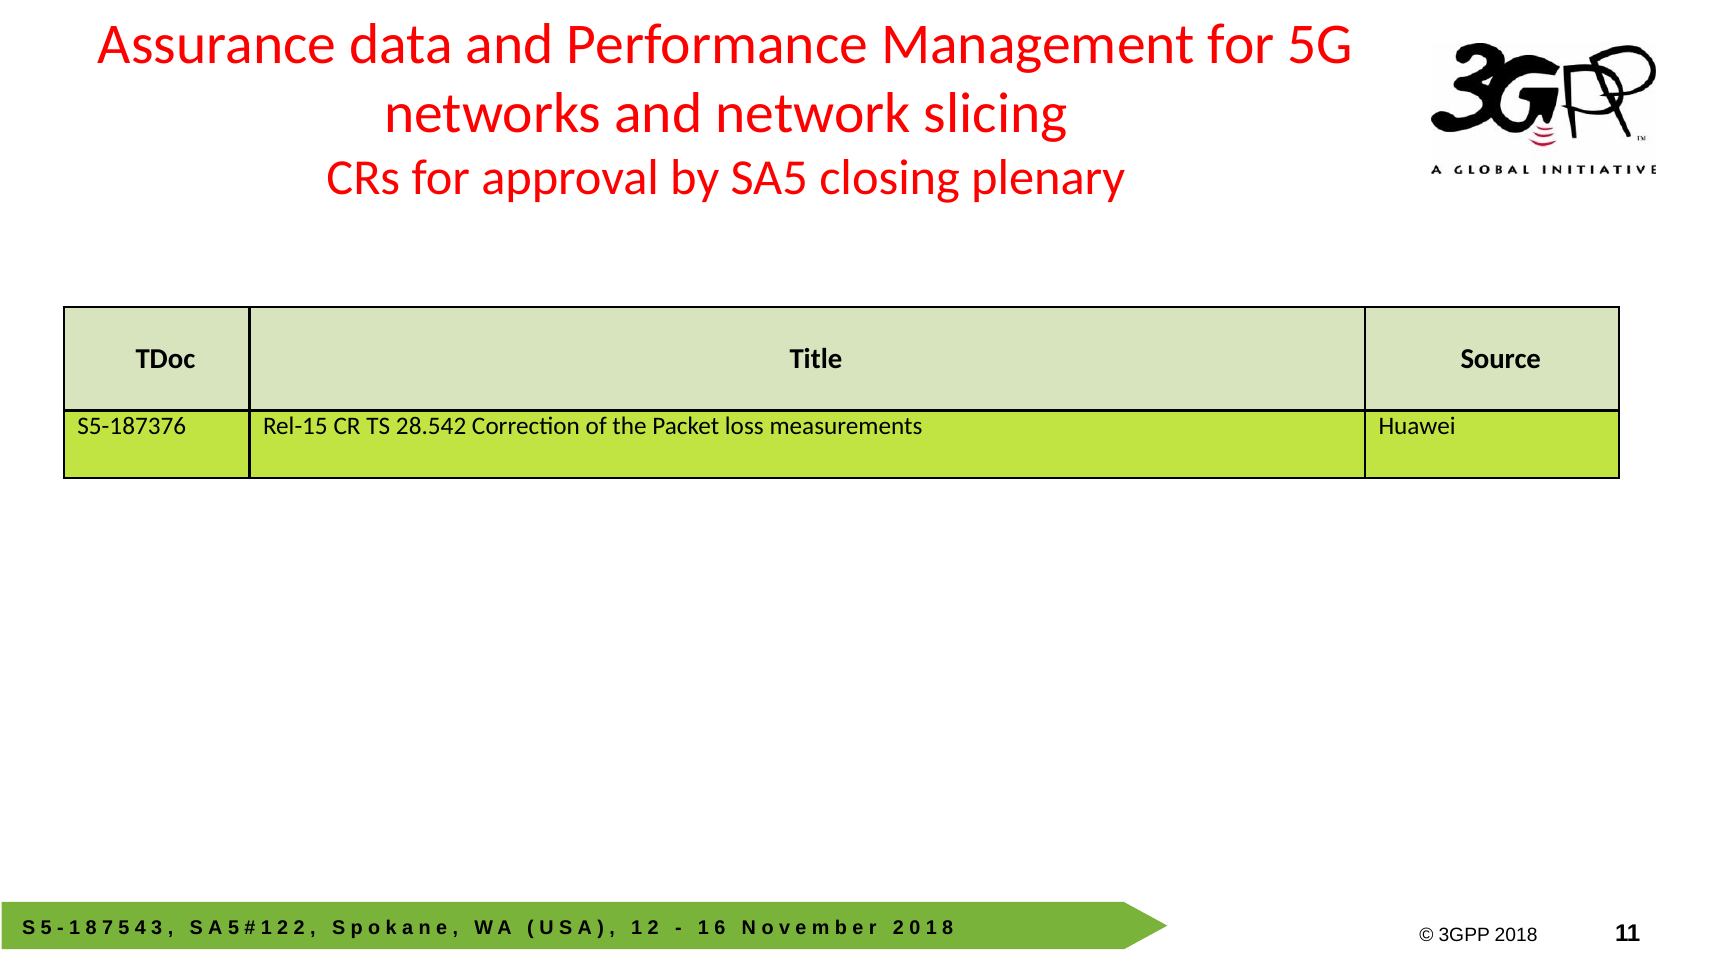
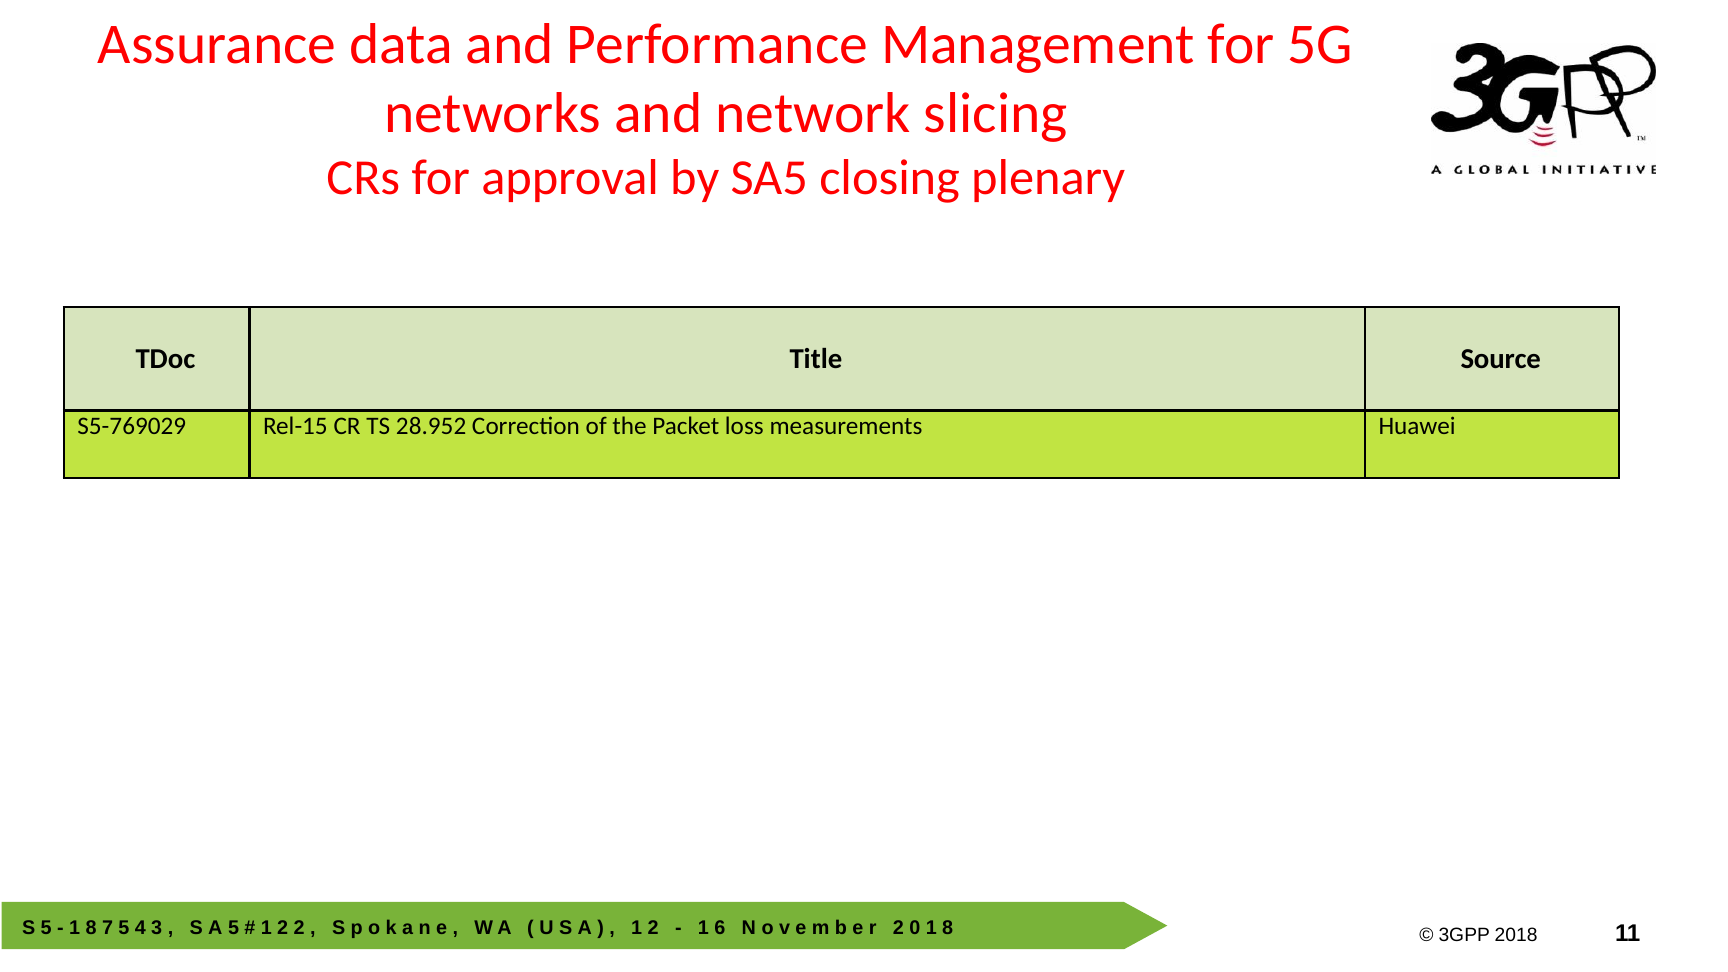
S5-187376: S5-187376 -> S5-769029 (132, 426)
28.542: 28.542 -> 28.952 (431, 426)
